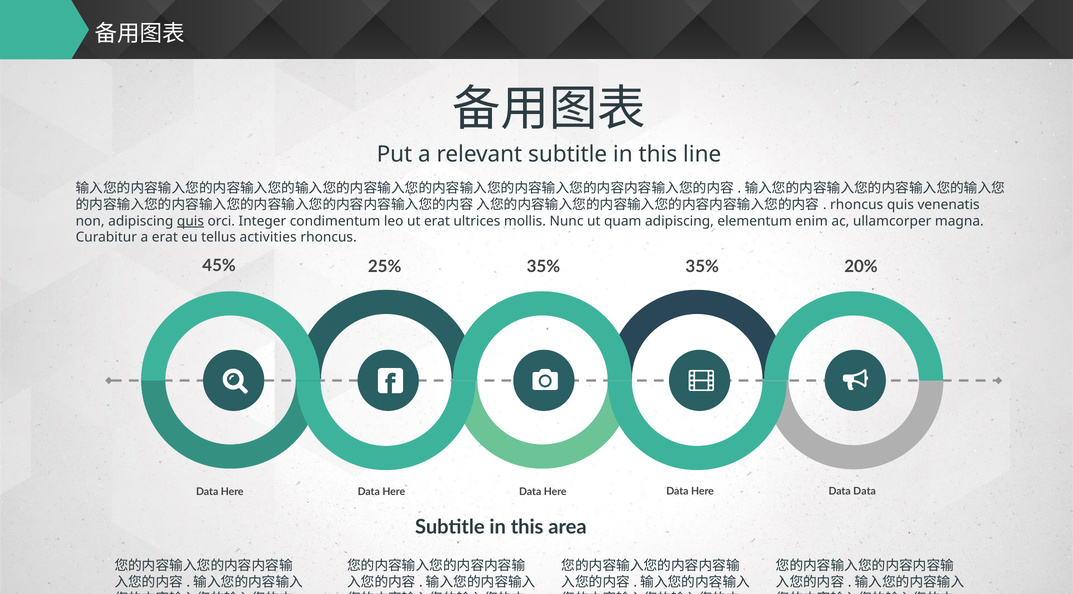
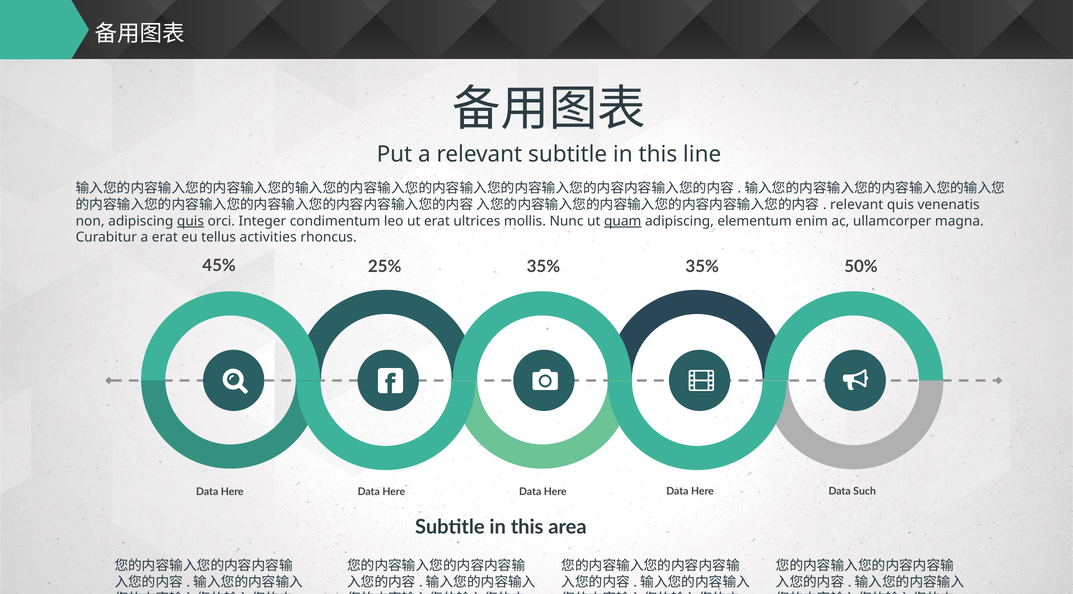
rhoncus: rhoncus -> relevant (857, 204)
quam underline: none -> present (623, 221)
20%: 20% -> 50% (861, 267)
Data Data: Data -> Such (865, 491)
